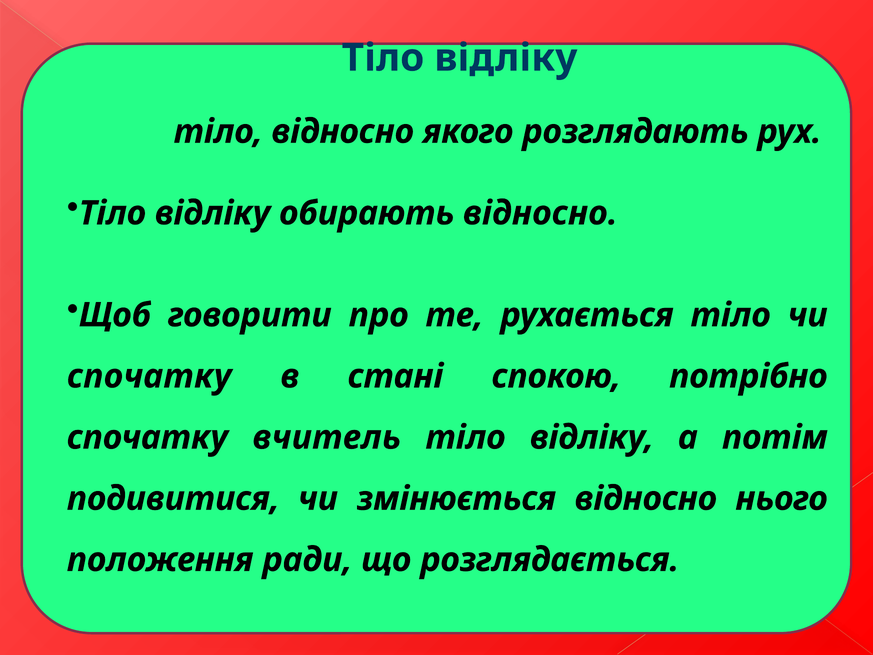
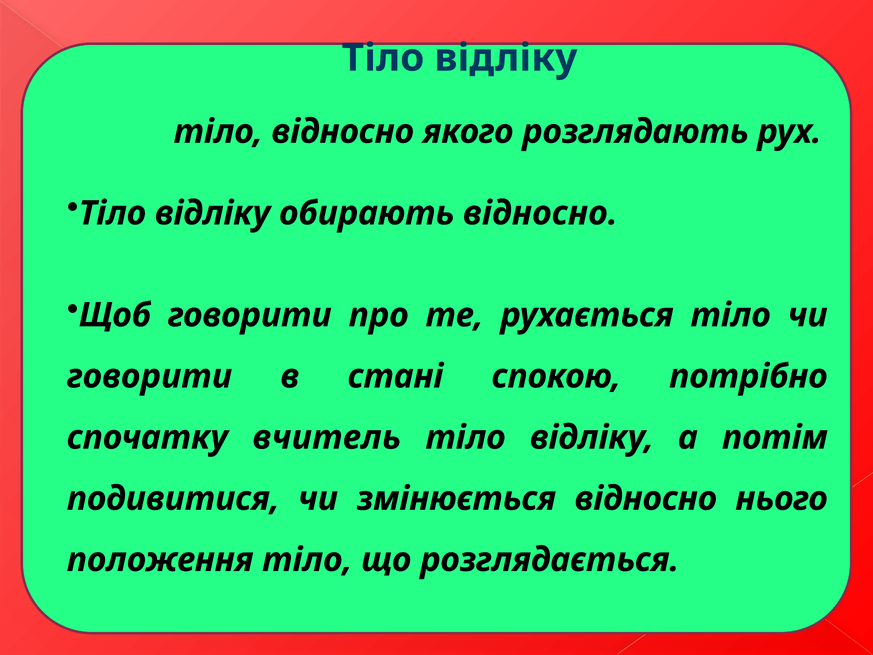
спочатку: спочатку -> говорити (149, 376)
положення ради: ради -> тіло (307, 560)
